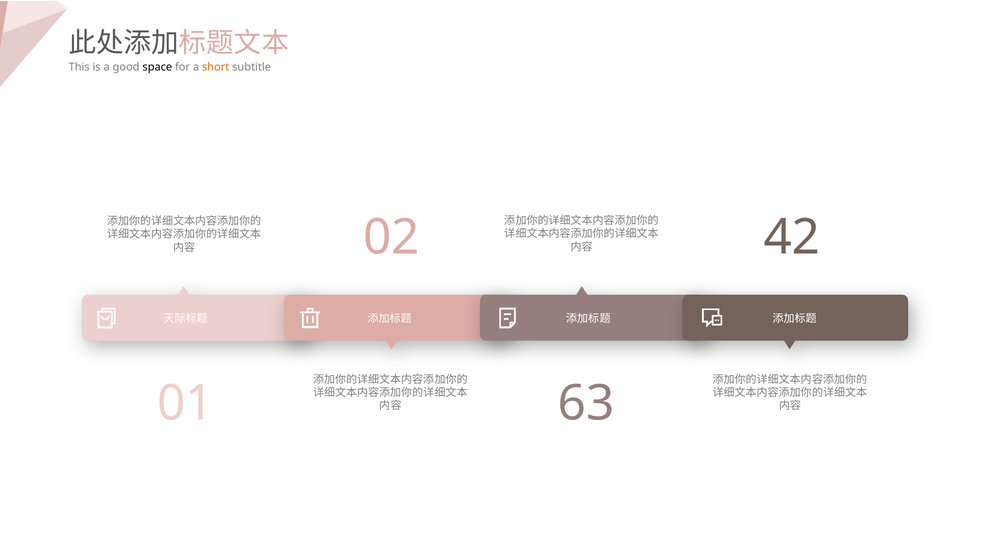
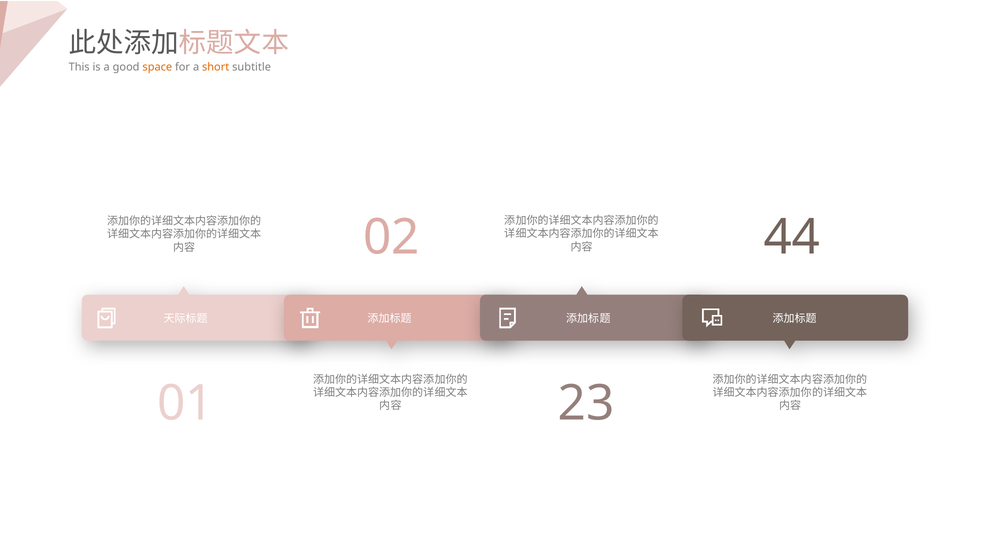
space colour: black -> orange (157, 67)
42: 42 -> 44 (792, 237)
63: 63 -> 23 (586, 404)
